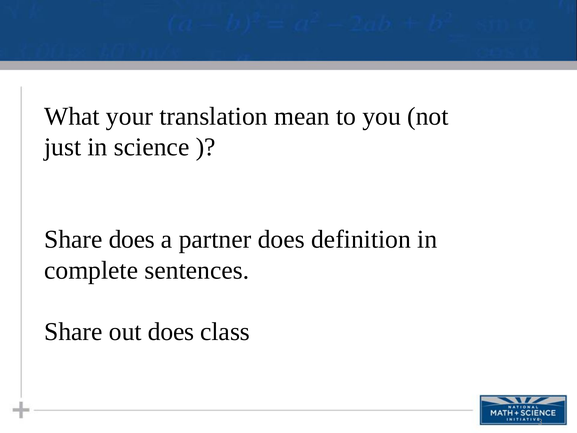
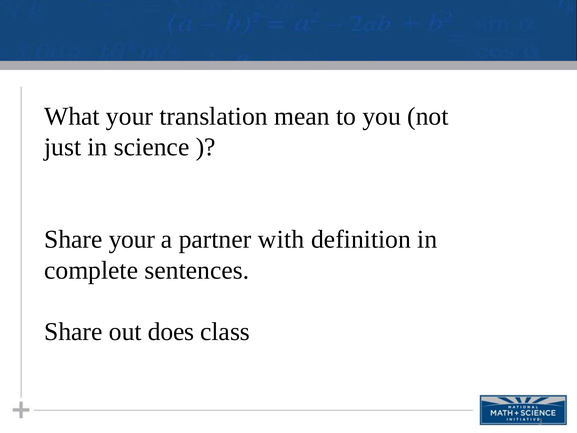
Share does: does -> your (132, 239)
partner does: does -> with (281, 239)
